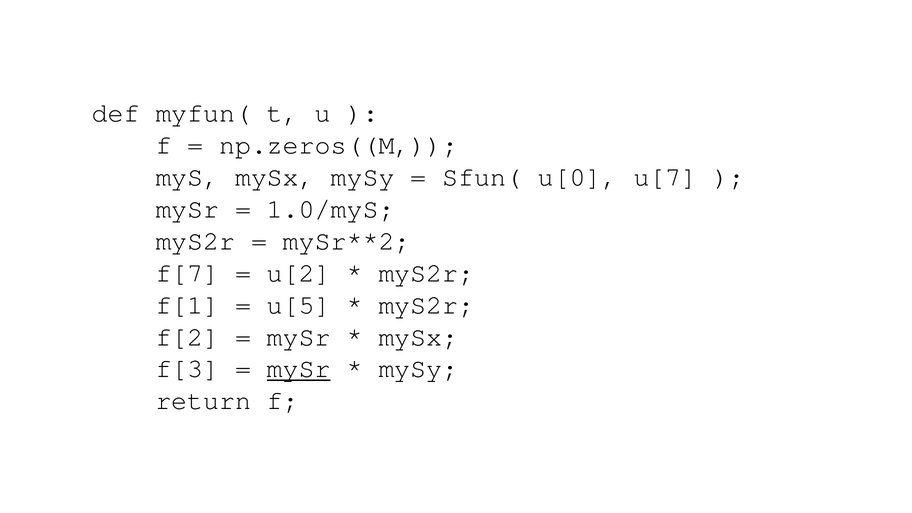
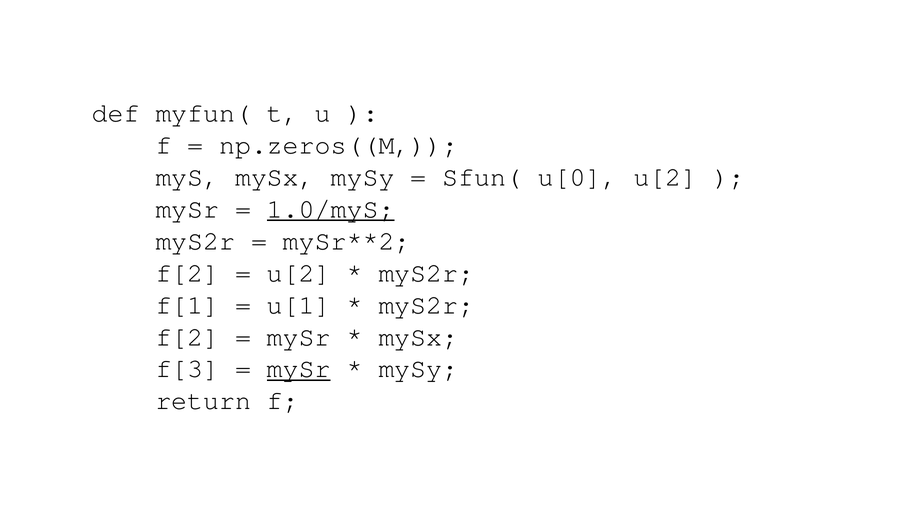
u[0 u[7: u[7 -> u[2 (665, 177)
1.0/myS underline: none -> present (331, 209)
f[7: f[7 -> f[2 (187, 273)
u[5: u[5 -> u[1 (299, 305)
